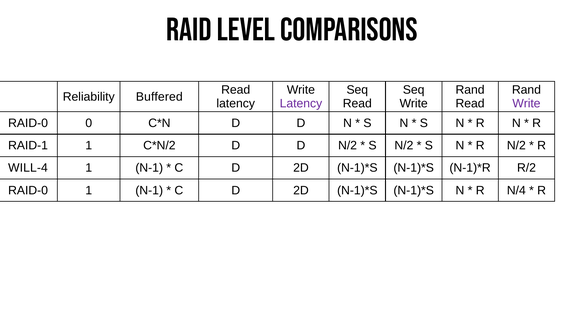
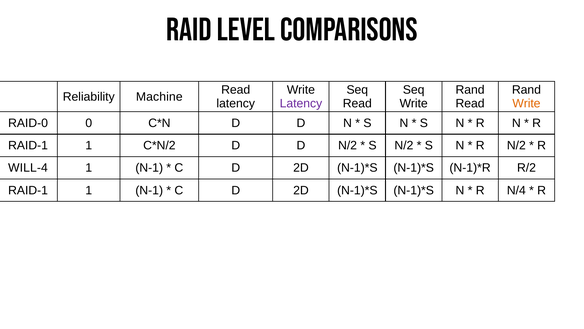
Buffered: Buffered -> Machine (159, 97)
Write colour: purple -> orange (526, 103)
RAID-0: RAID-0 -> RAID-1 (28, 190)
